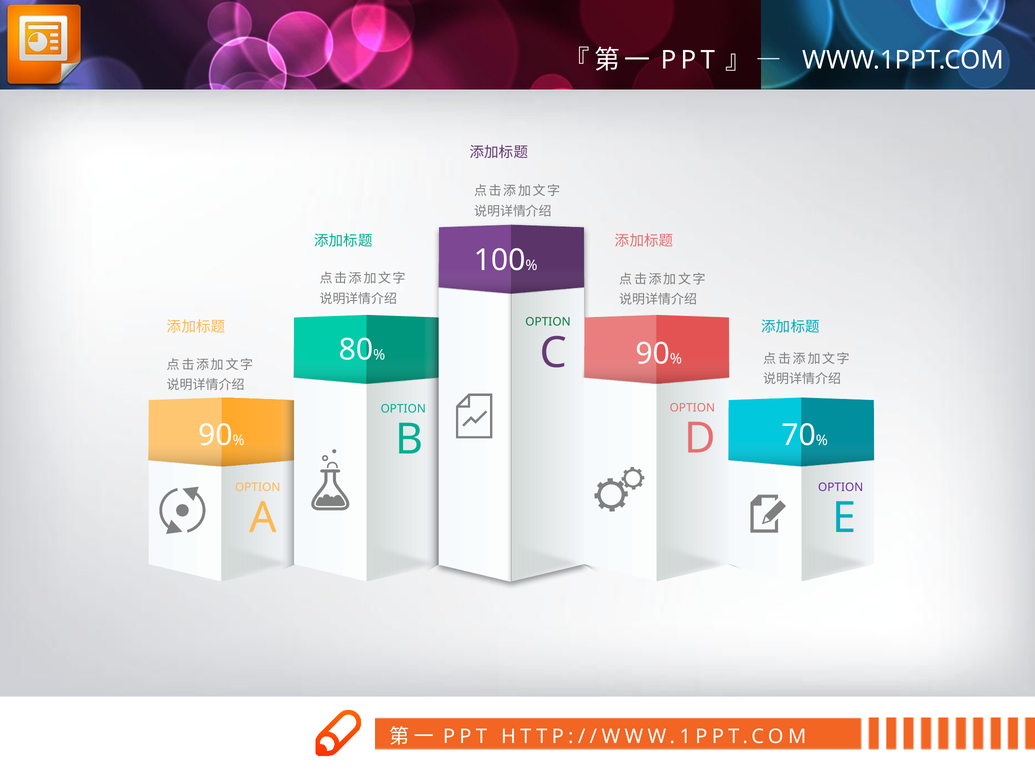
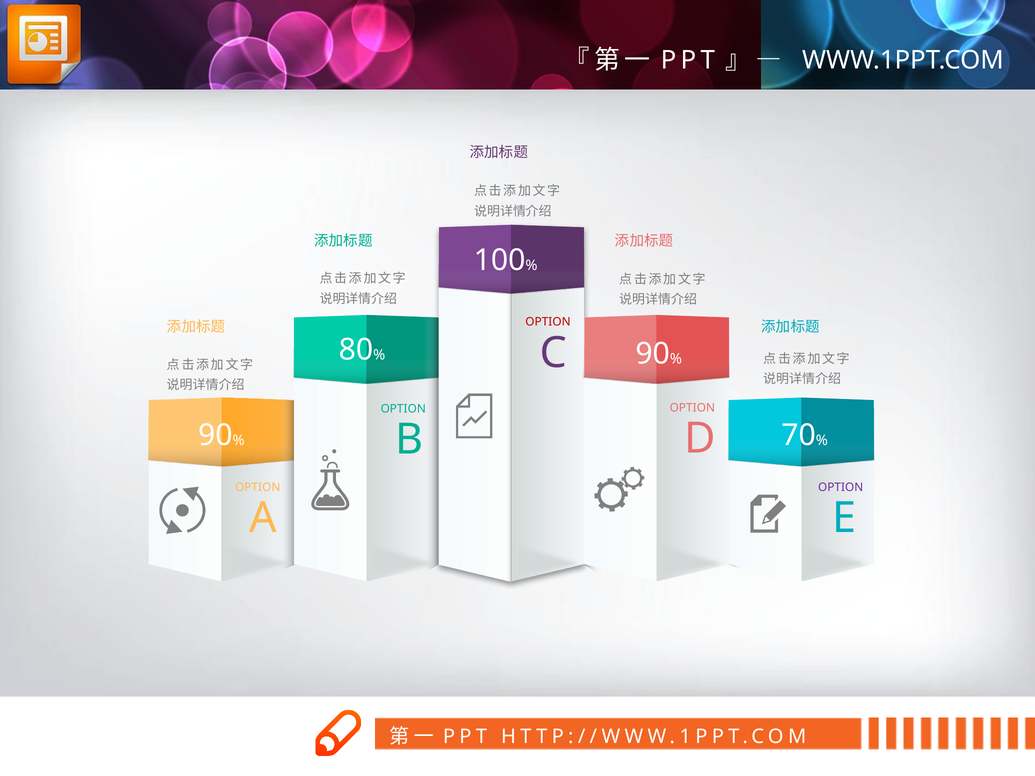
OPTION colour: green -> red (548, 322)
